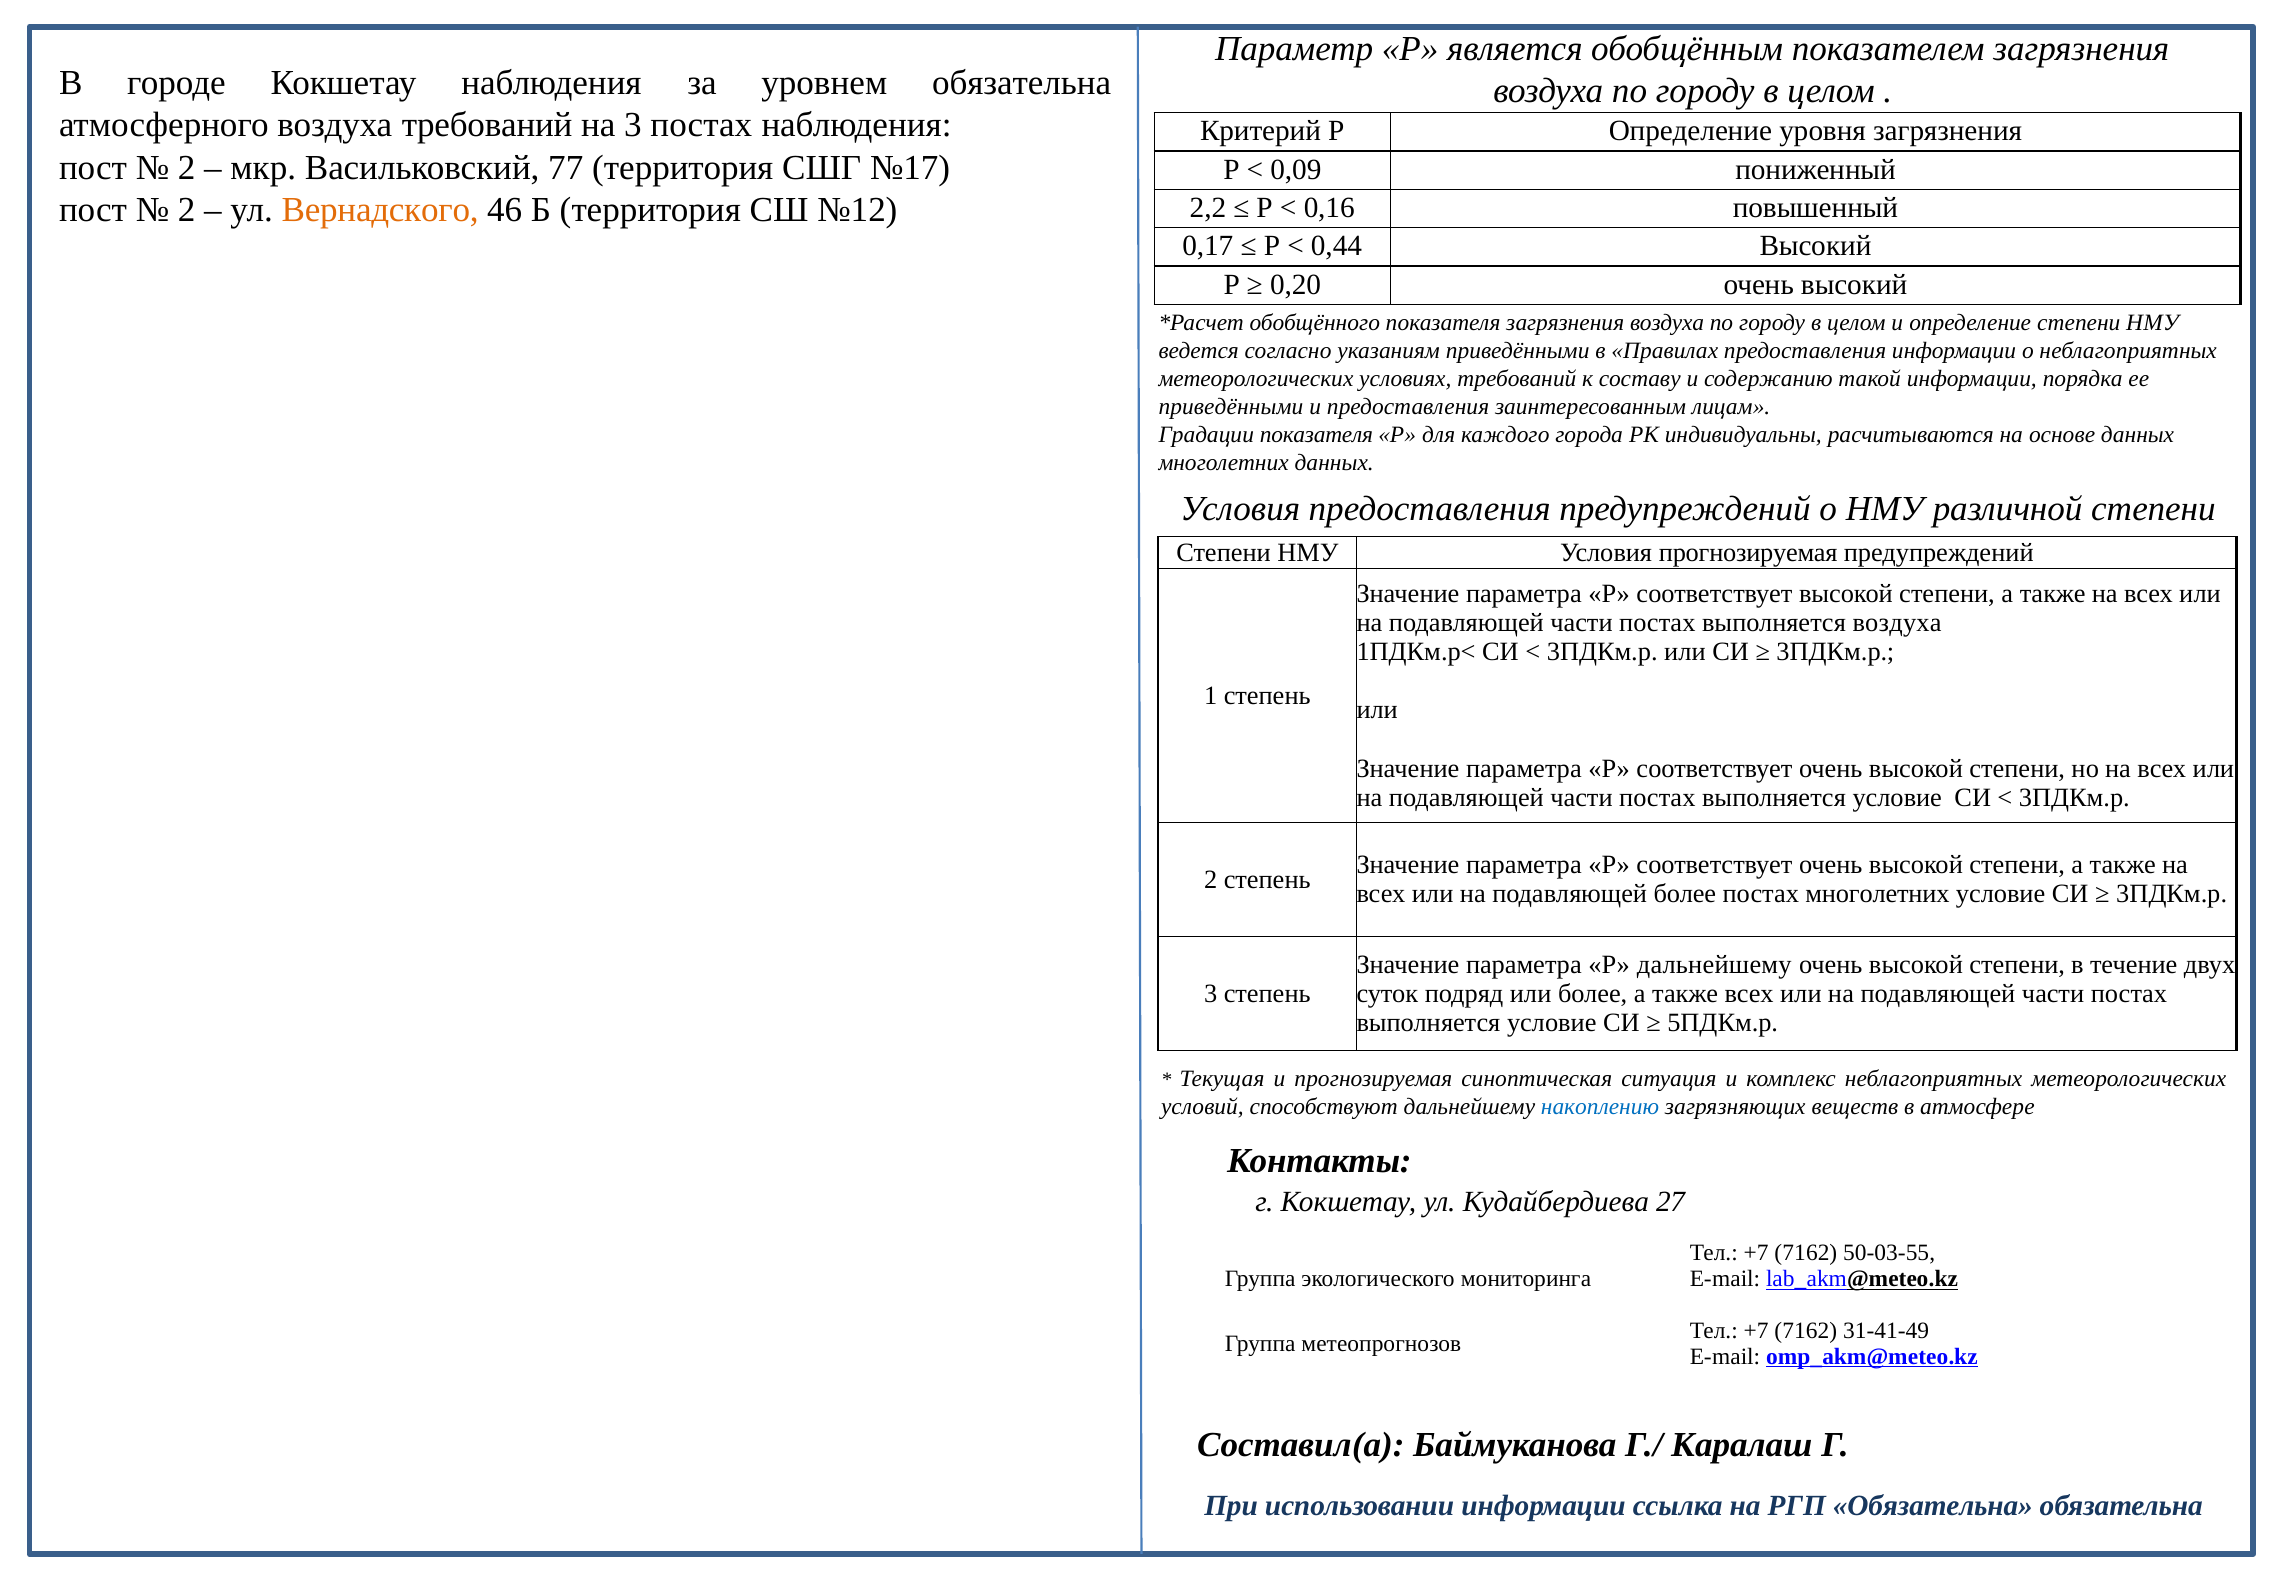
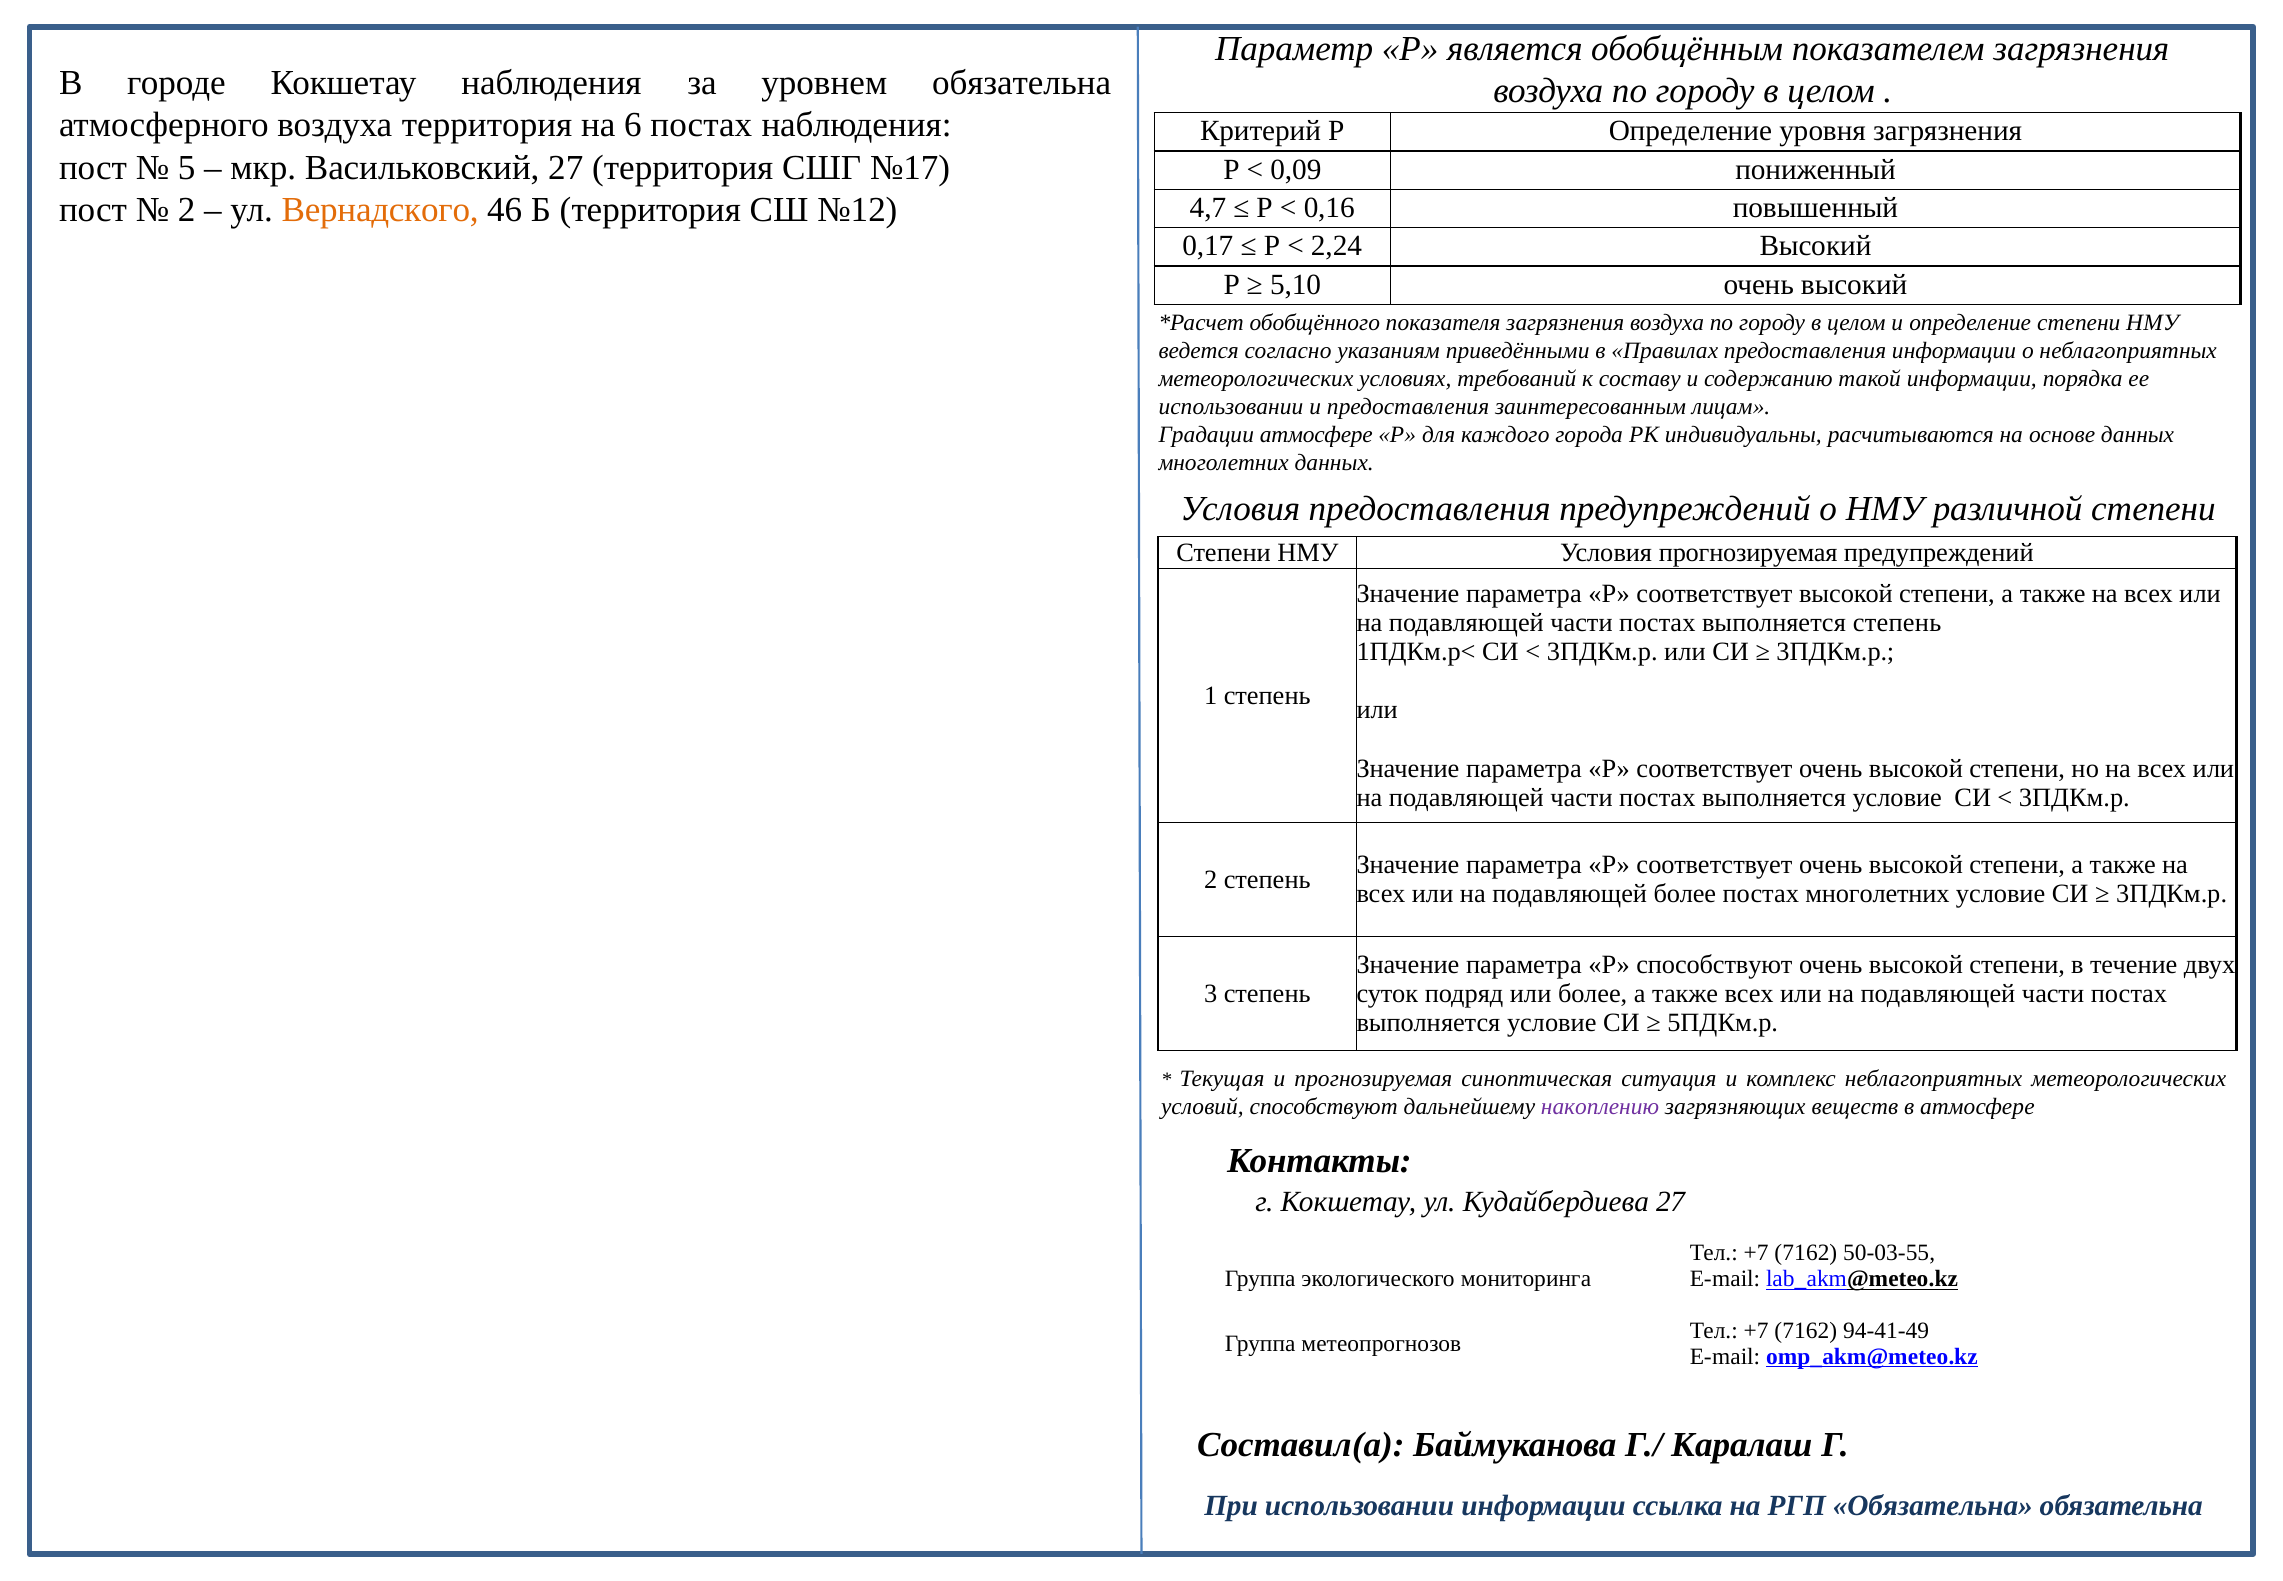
воздуха требований: требований -> территория (487, 125)
на 3: 3 -> 6 (633, 125)
2: 2 -> 5 (187, 167)
Васильковский 77: 77 -> 27 (566, 167)
2,2: 2,2 -> 4,7 (1208, 208)
0,44: 0,44 -> 2,24 (1336, 246)
0,20: 0,20 -> 5,10 (1296, 285)
приведёнными: приведёнными -> использовании (1231, 407)
Градации показателя: показателя -> атмосфере (1316, 435)
выполняется воздуха: воздуха -> степень (1897, 622)
Р дальнейшему: дальнейшему -> способствуют (1714, 964)
накоплению colour: blue -> purple (1600, 1106)
31-41-49: 31-41-49 -> 94-41-49 (1886, 1330)
